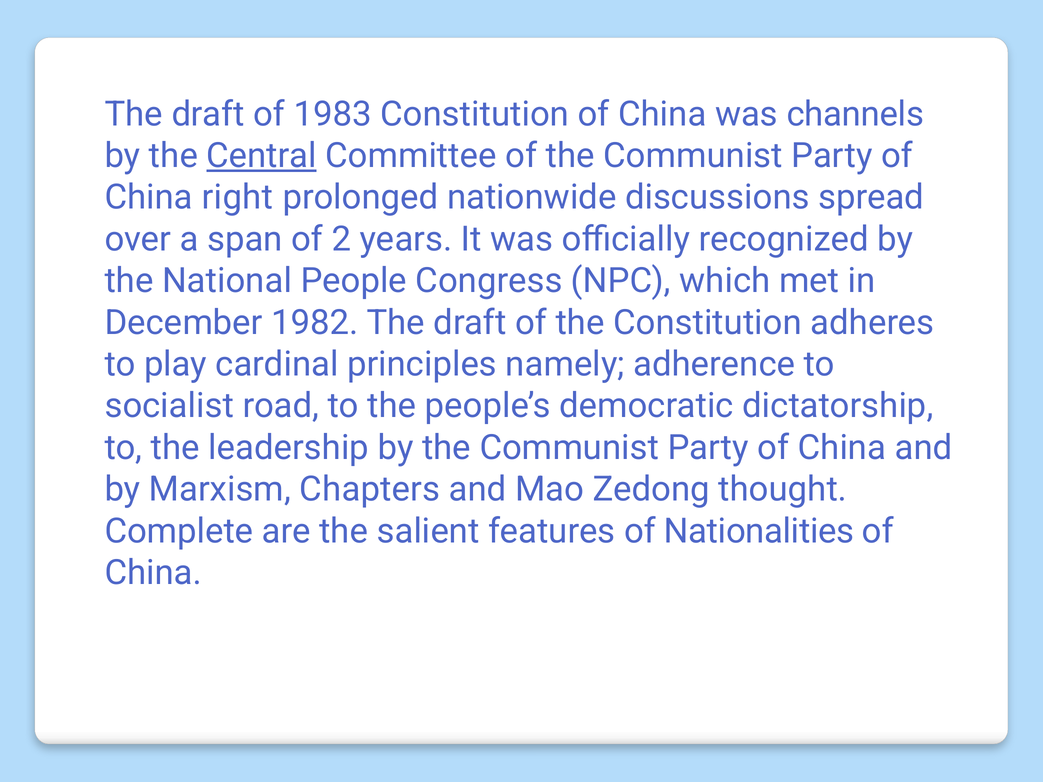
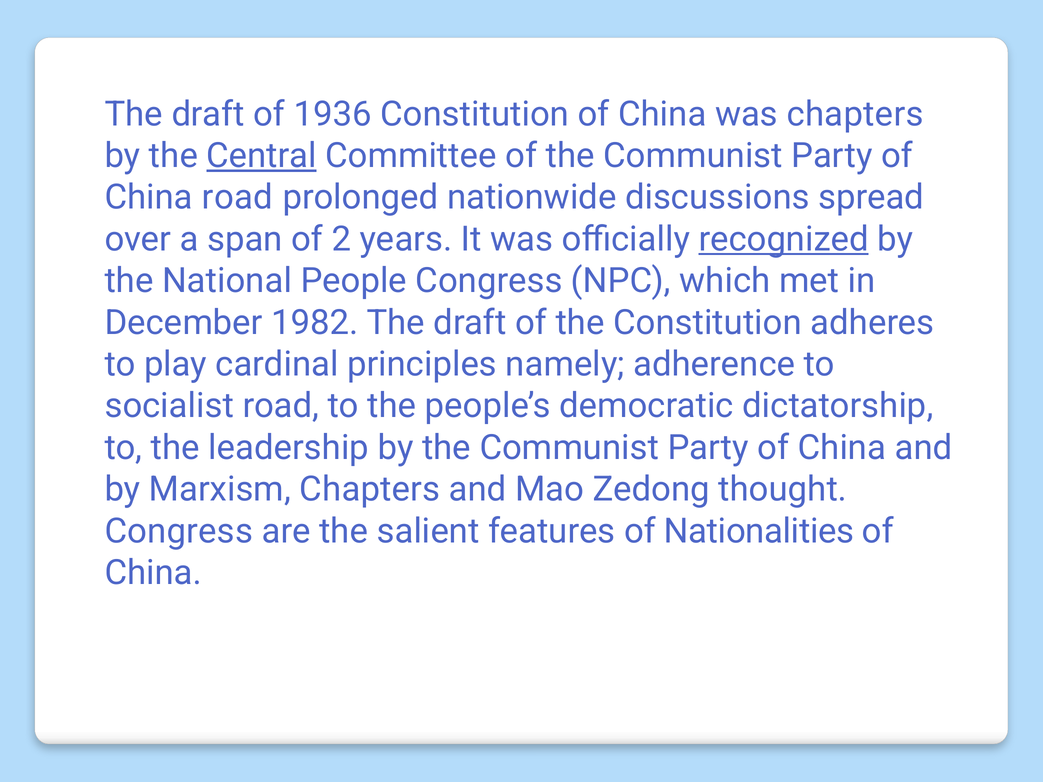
1983: 1983 -> 1936 (333, 114)
was channels: channels -> chapters (855, 114)
China right: right -> road (238, 198)
recognized underline: none -> present (784, 239)
Complete: Complete -> Congress (179, 531)
